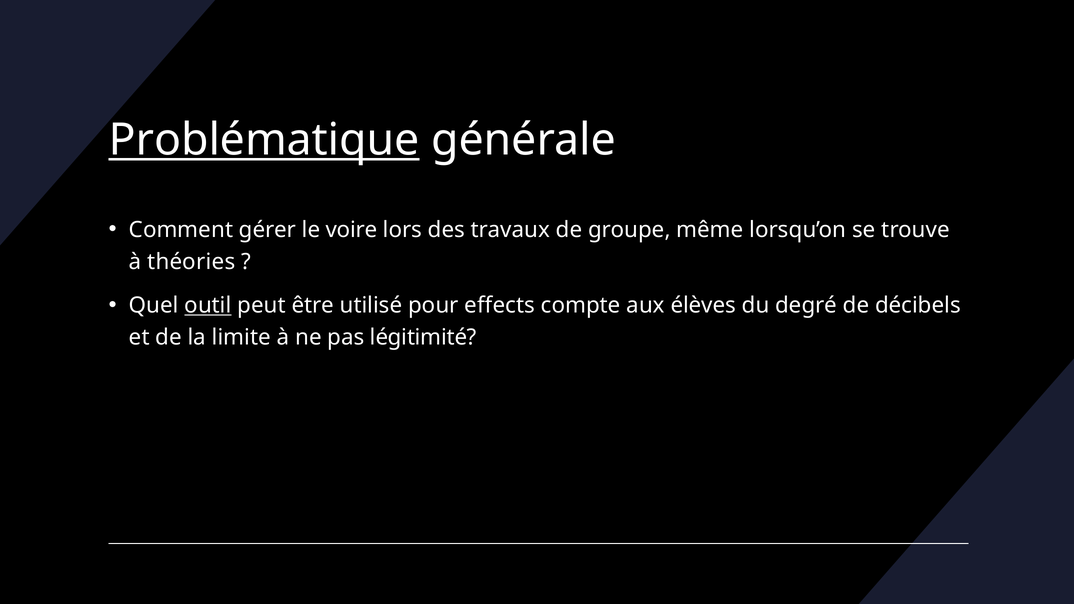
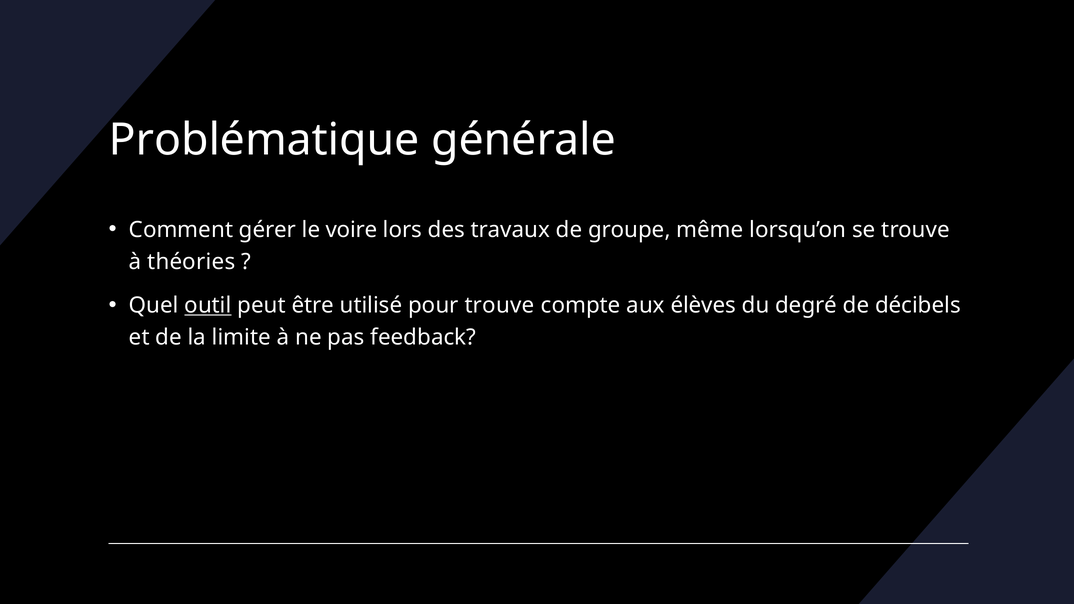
Problématique underline: present -> none (264, 140)
pour effects: effects -> trouve (500, 305)
légitimité: légitimité -> feedback (423, 338)
